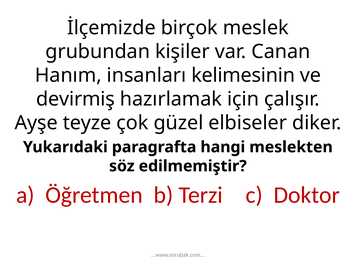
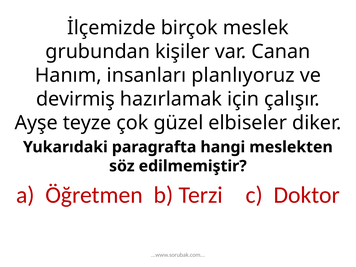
kelimesinin: kelimesinin -> planlıyoruz (243, 75)
